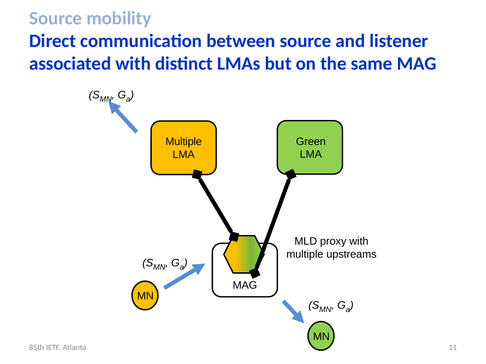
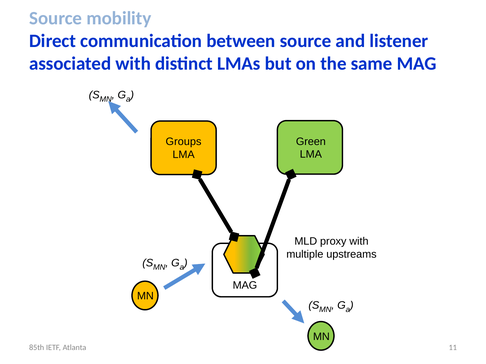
Multiple: Multiple -> Groups (184, 142)
